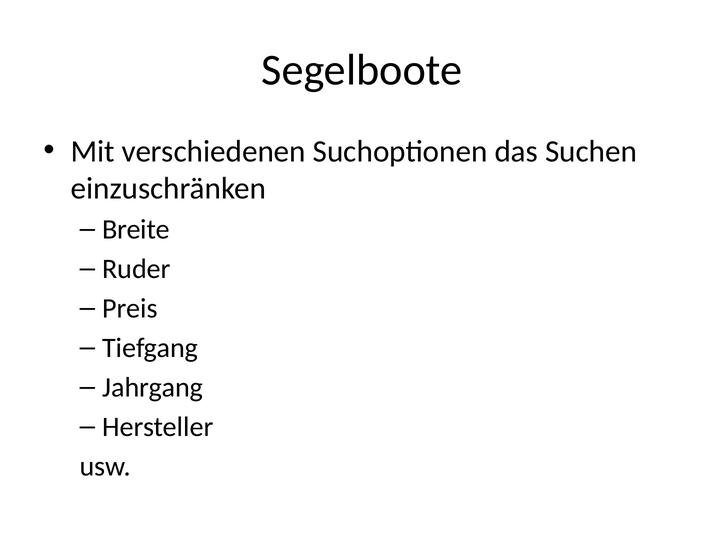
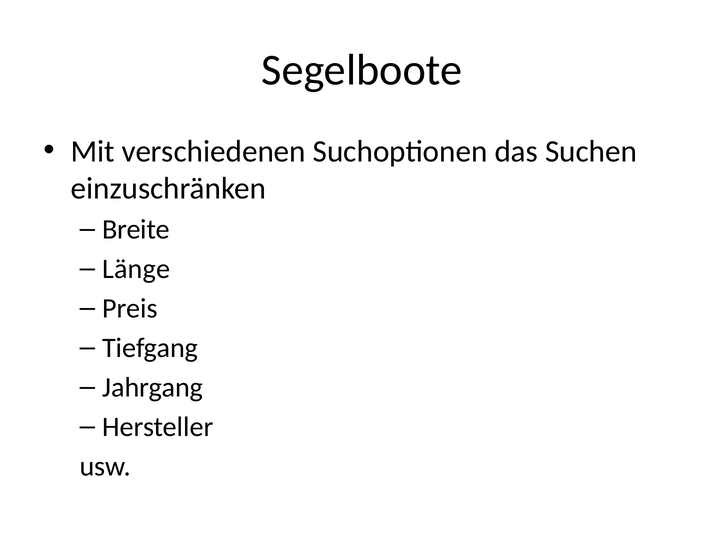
Ruder: Ruder -> Länge (136, 269)
